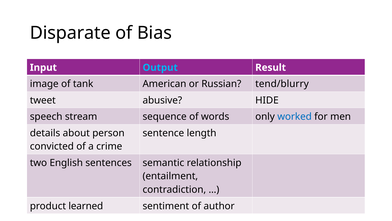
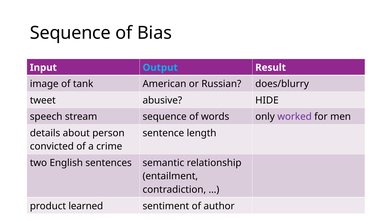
Disparate: Disparate -> Sequence (70, 33)
tend/blurry: tend/blurry -> does/blurry (282, 84)
worked colour: blue -> purple (295, 116)
